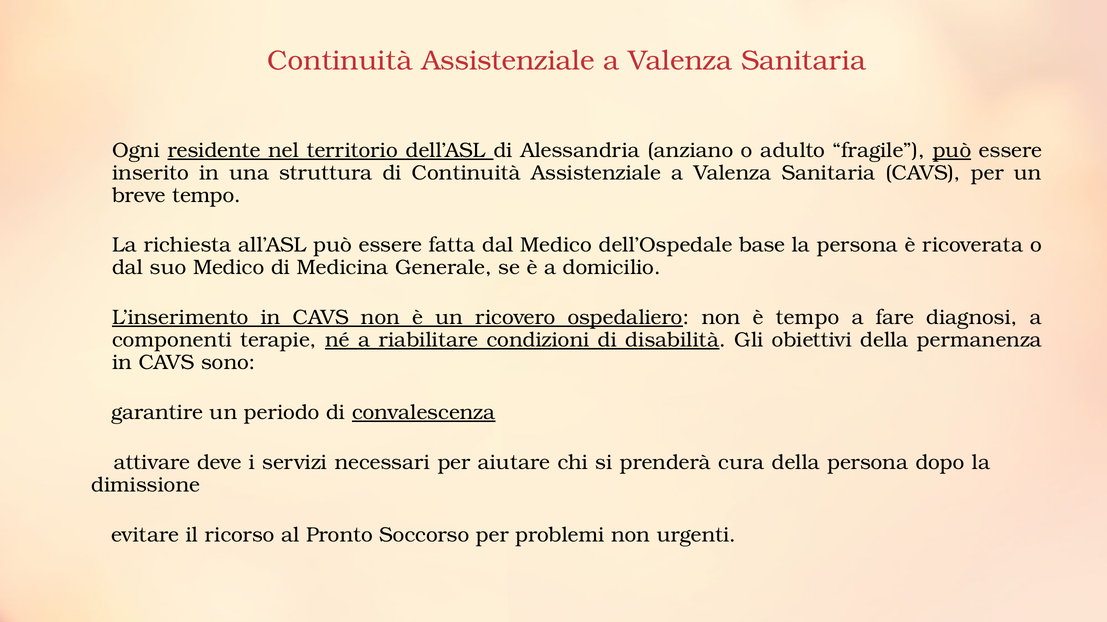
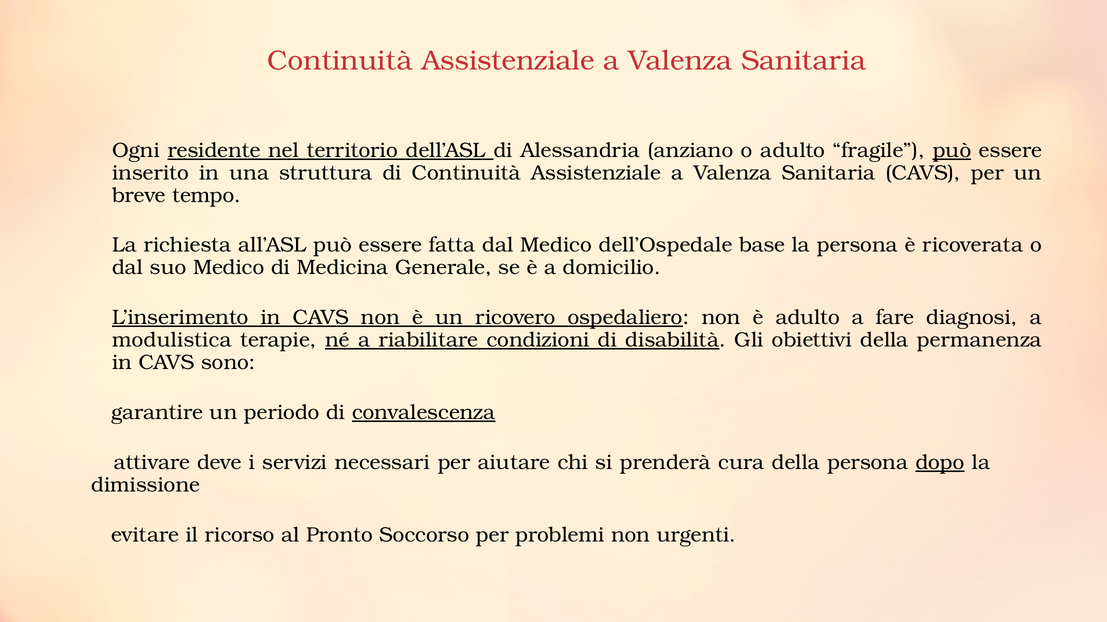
è tempo: tempo -> adulto (808, 318)
componenti: componenti -> modulistica (172, 340)
dopo underline: none -> present (940, 463)
